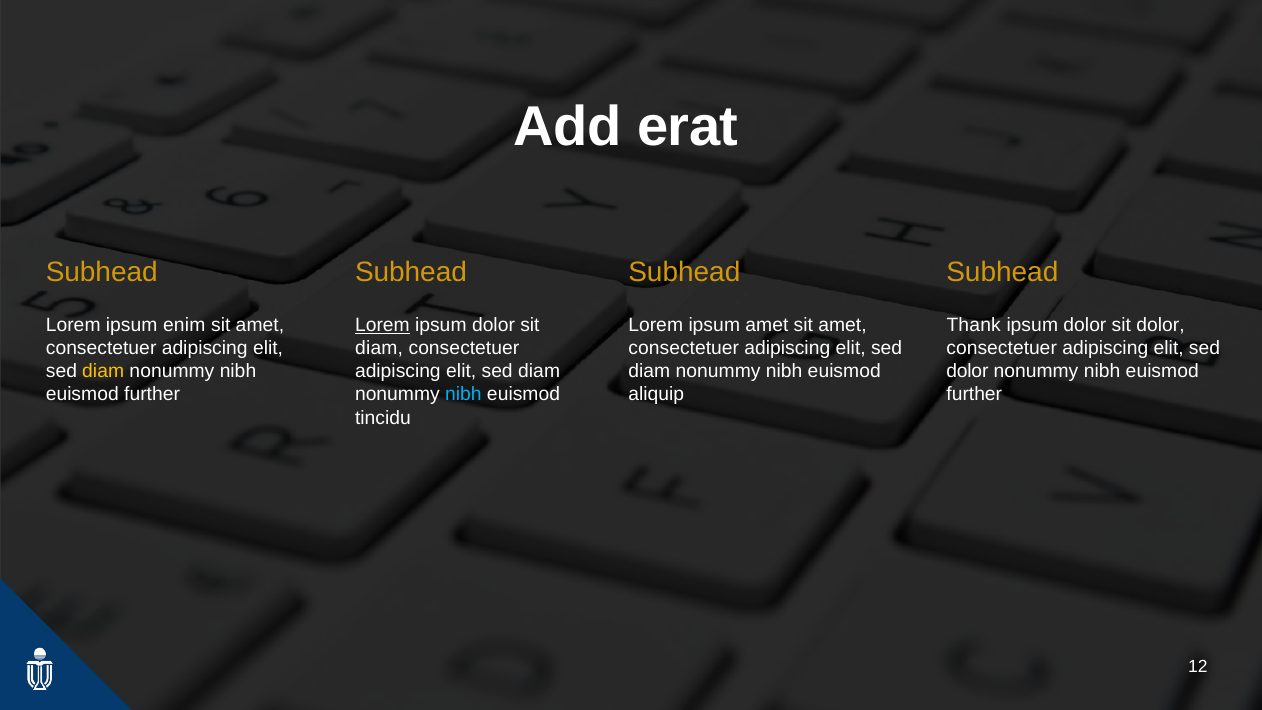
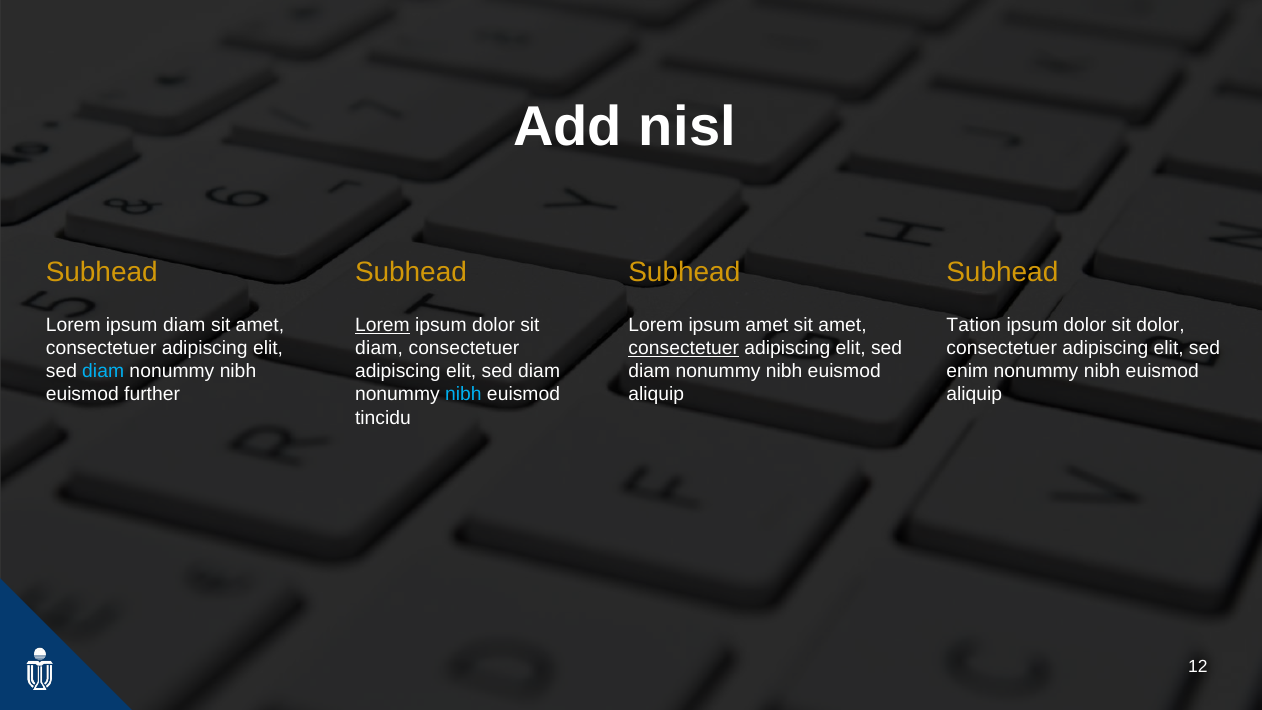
erat: erat -> nisl (687, 127)
ipsum enim: enim -> diam (184, 325)
Thank: Thank -> Tation (974, 325)
consectetuer underline: none -> present (684, 348)
diam colour: yellow -> light blue (103, 371)
dolor: dolor -> enim (967, 371)
further: further -> aliquip (974, 394)
